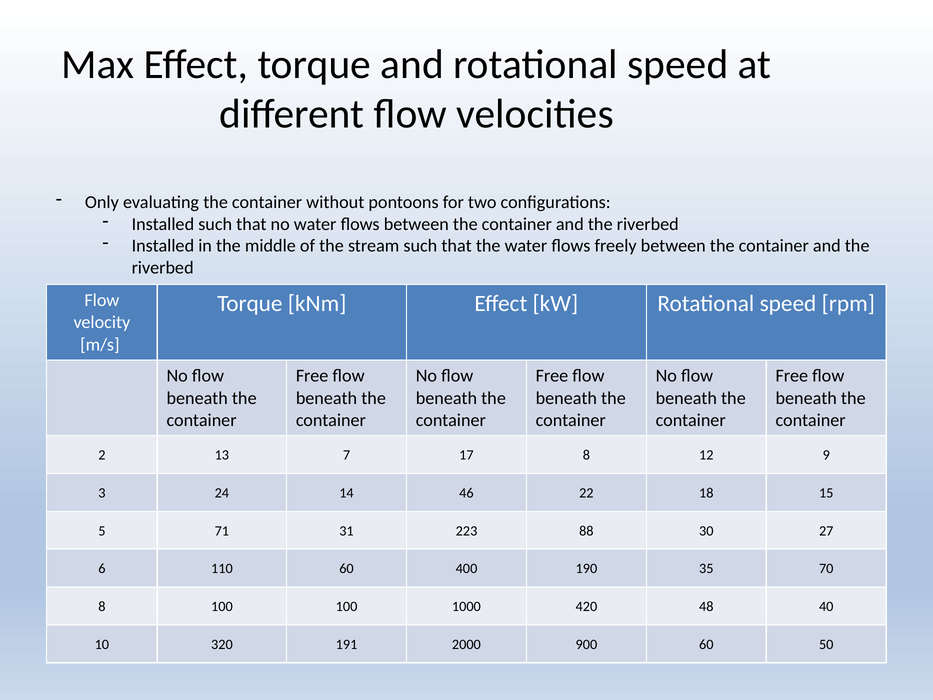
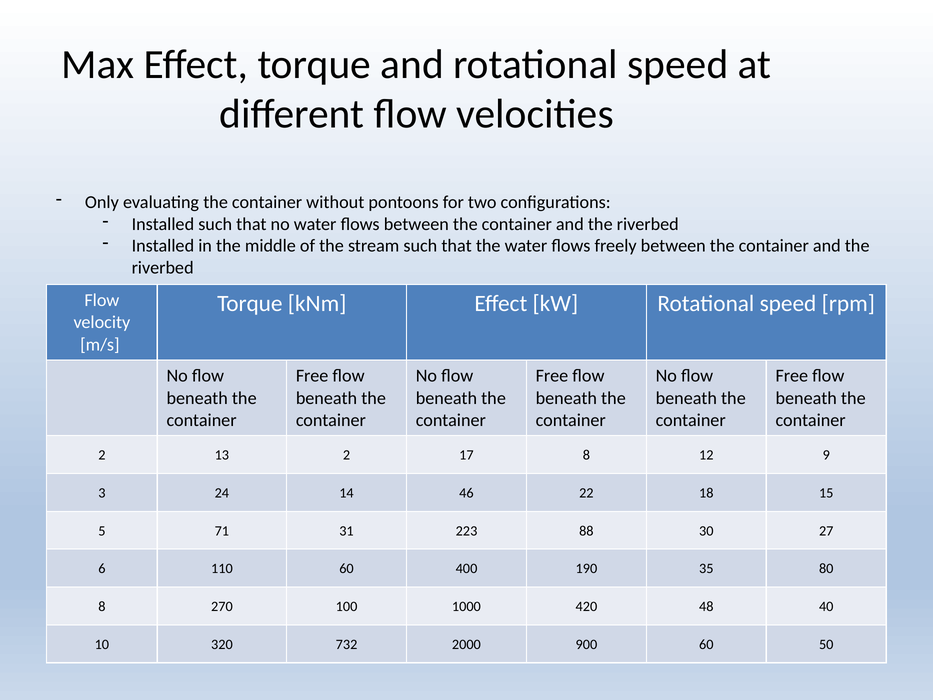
13 7: 7 -> 2 (347, 455)
70: 70 -> 80 (826, 569)
8 100: 100 -> 270 (222, 606)
191: 191 -> 732 (347, 644)
